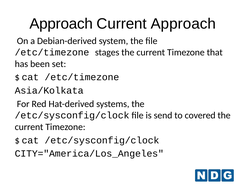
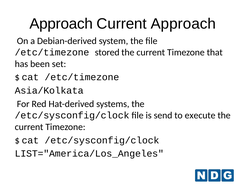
stages: stages -> stored (107, 53)
covered: covered -> execute (200, 116)
CITY="America/Los_Angeles: CITY="America/Los_Angeles -> LIST="America/Los_Angeles (89, 154)
